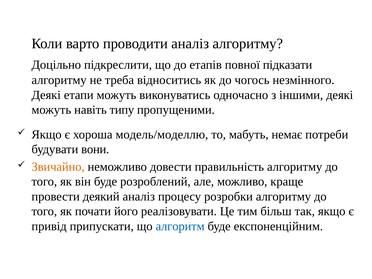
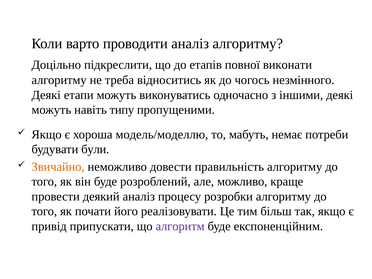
підказати: підказати -> виконати (287, 65)
вони: вони -> були (95, 149)
алгоритм colour: blue -> purple (180, 226)
